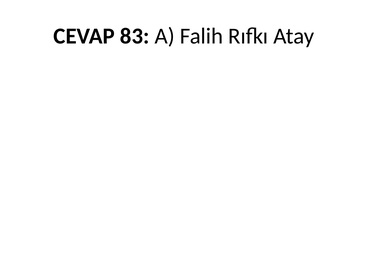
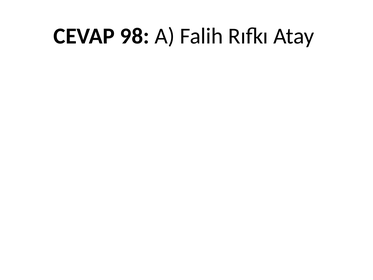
83: 83 -> 98 (135, 36)
